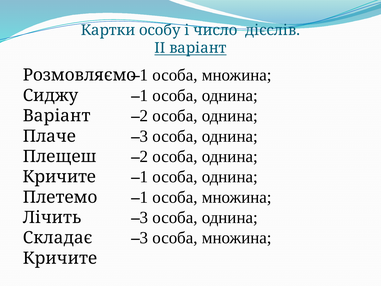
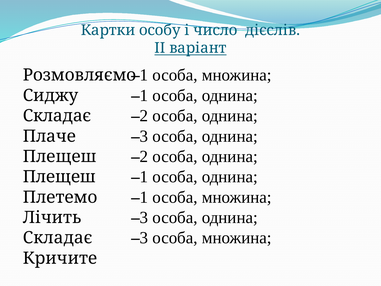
Варіант: Варіант -> Складає (57, 116)
Кричите: Кричите -> Плещеш (59, 177)
